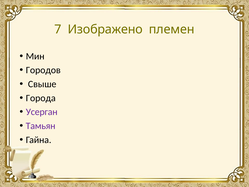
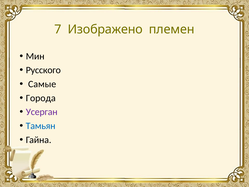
Городов: Городов -> Русского (43, 70)
Свыше: Свыше -> Самые (42, 84)
Тамьян colour: purple -> blue (41, 126)
